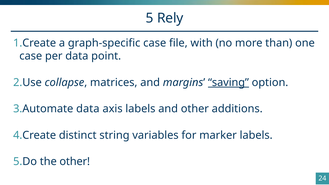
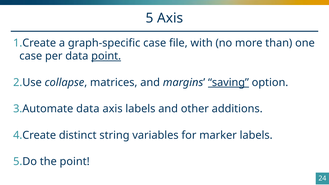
5 Rely: Rely -> Axis (170, 18)
point underline: none -> present (106, 56)
the other: other -> point (75, 162)
